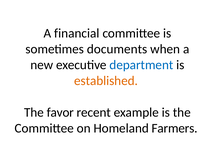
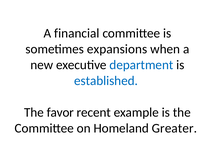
documents: documents -> expansions (117, 49)
established colour: orange -> blue (106, 80)
Farmers: Farmers -> Greater (174, 128)
